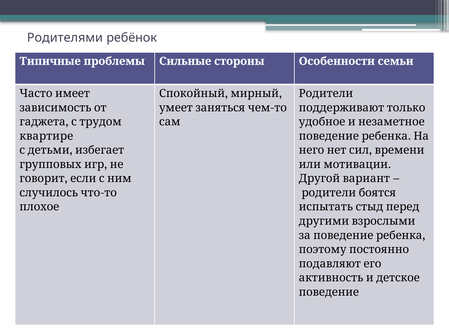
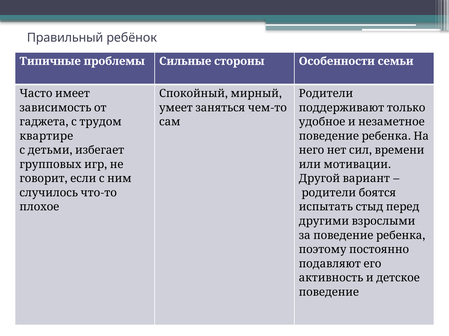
Родителями: Родителями -> Правильный (65, 38)
